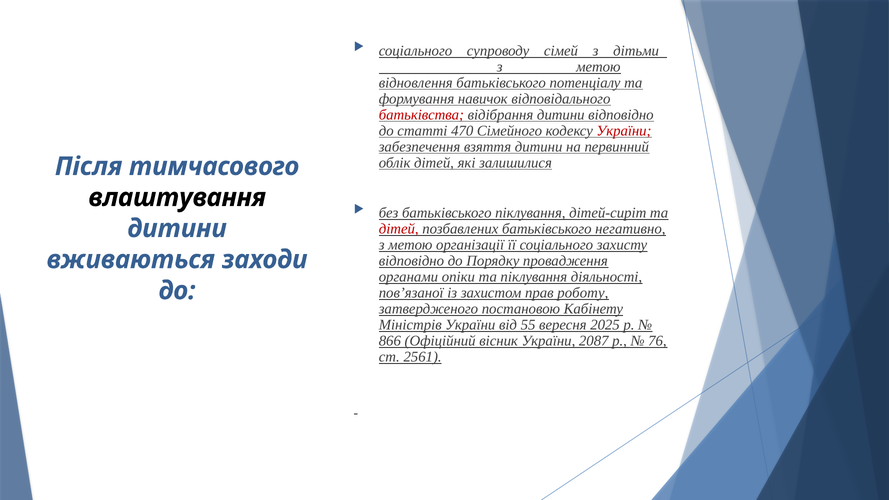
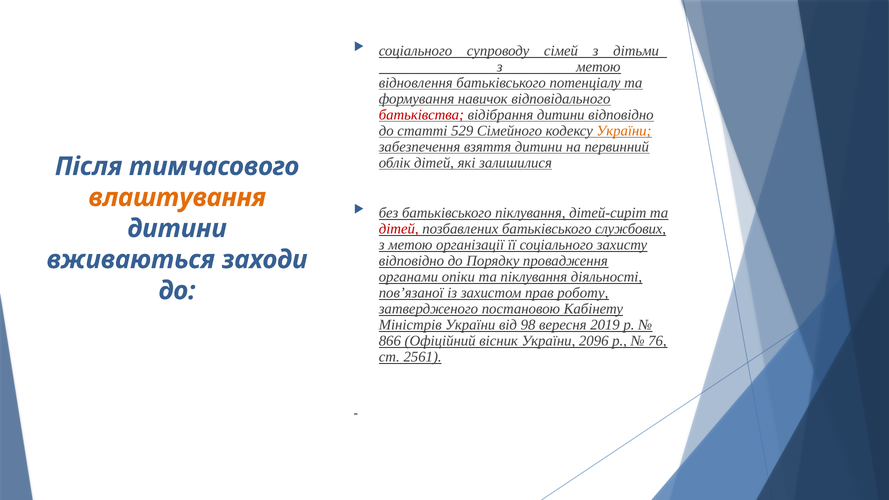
470: 470 -> 529 (462, 131)
України colour: red -> orange (624, 131)
влаштування colour: black -> orange (177, 198)
негативно: негативно -> службових (630, 229)
55: 55 -> 98 (528, 325)
2025: 2025 -> 2019 (605, 325)
2087: 2087 -> 2096 (594, 341)
